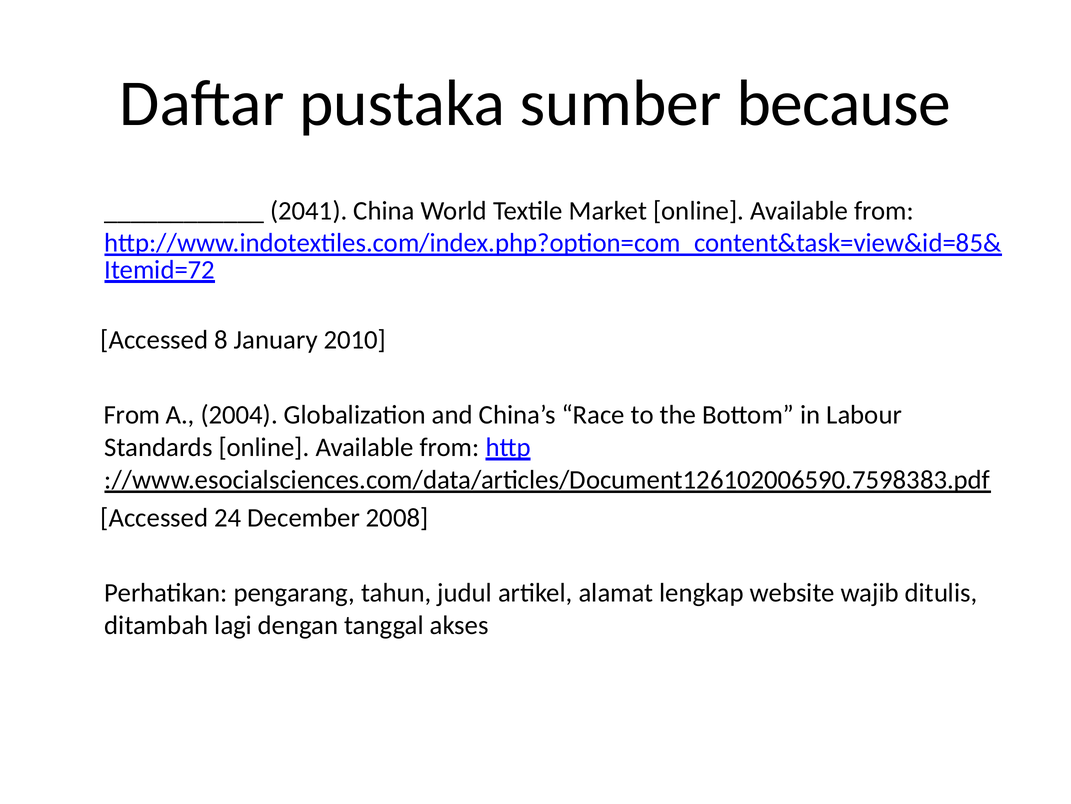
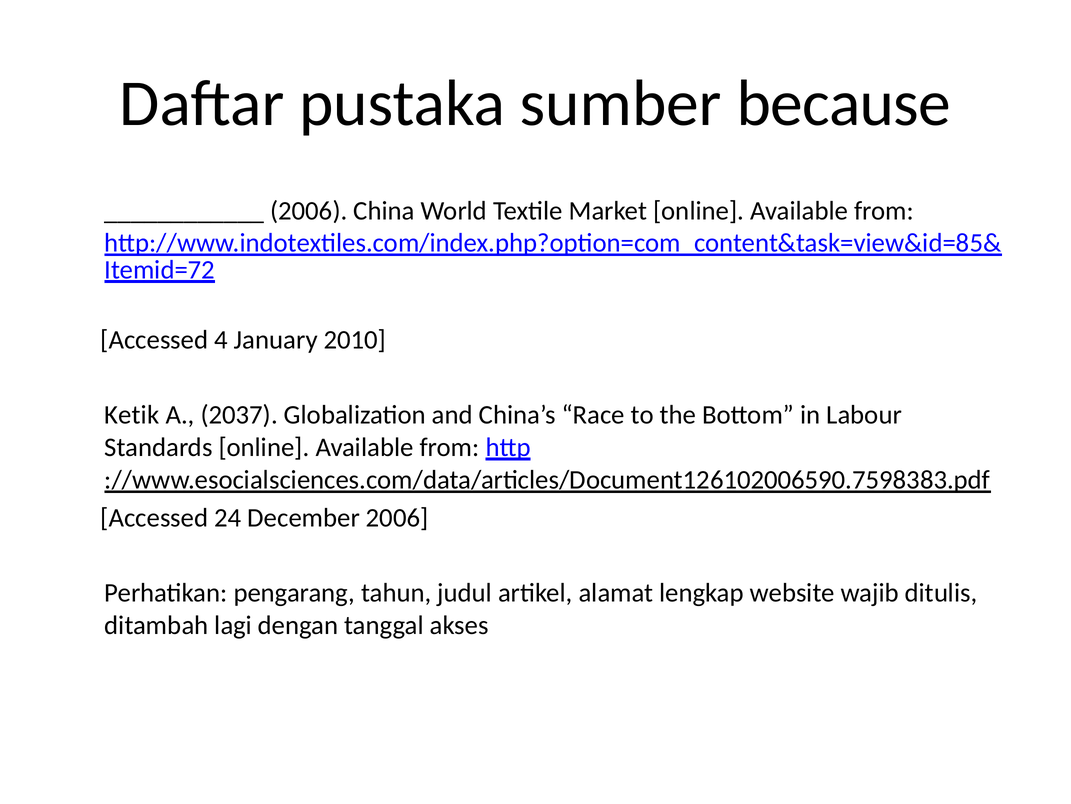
2041: 2041 -> 2006 (309, 211)
8: 8 -> 4 (221, 340)
From: From -> Ketik (132, 415)
2004: 2004 -> 2037 (239, 415)
December 2008: 2008 -> 2006 (397, 518)
